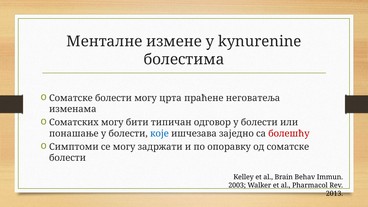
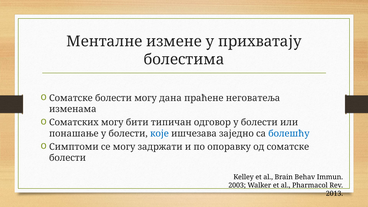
kynurenine: kynurenine -> прихватају (260, 41)
црта: црта -> дана (170, 98)
болешћу colour: red -> blue (289, 133)
